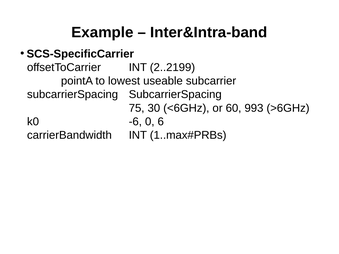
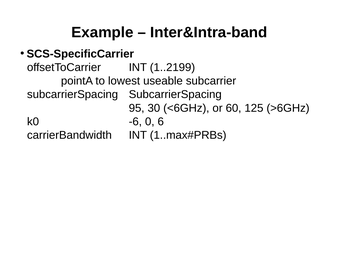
2..2199: 2..2199 -> 1..2199 (172, 67)
75: 75 -> 95 (137, 108)
993: 993 -> 125 (254, 108)
